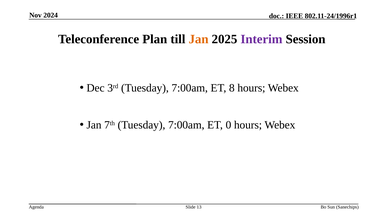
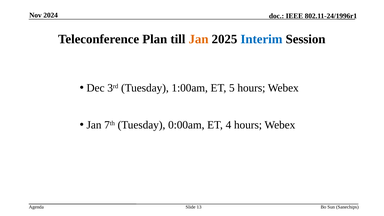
Interim colour: purple -> blue (261, 39)
3rd Tuesday 7:00am: 7:00am -> 1:00am (190, 88)
8: 8 -> 5 (232, 88)
7th Tuesday 7:00am: 7:00am -> 0:00am (186, 125)
0: 0 -> 4 (228, 125)
